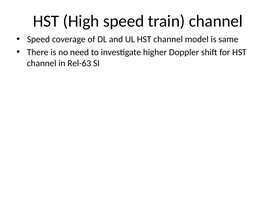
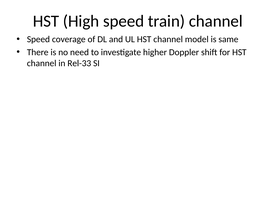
Rel-63: Rel-63 -> Rel-33 (79, 63)
